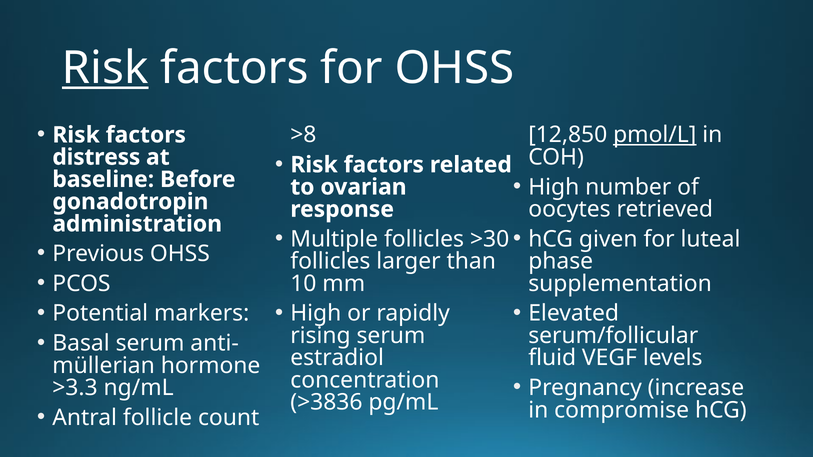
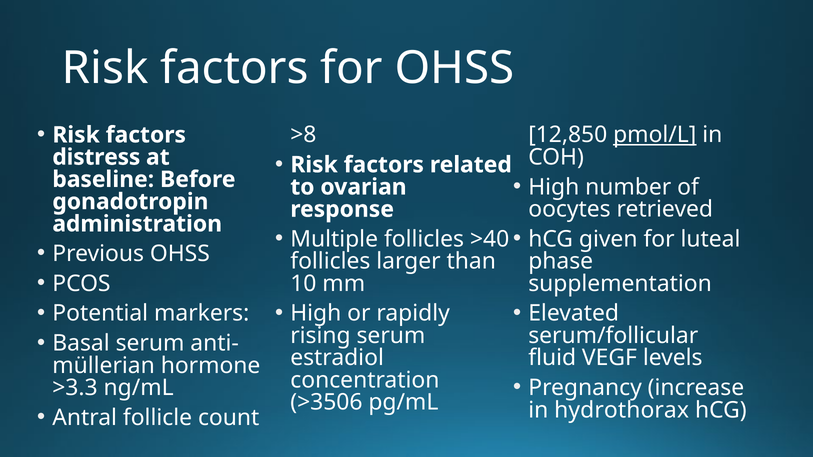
Risk underline: present -> none (105, 68)
>30: >30 -> >40 (490, 239)
>3836: >3836 -> >3506 (326, 403)
compromise: compromise -> hydrothorax (622, 410)
